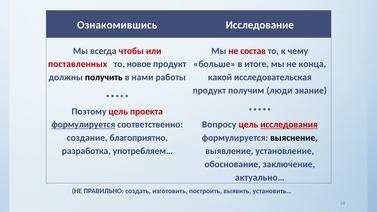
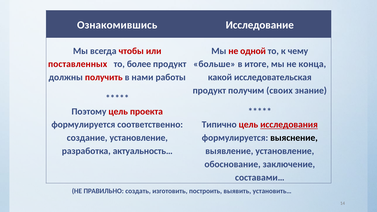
состав: состав -> одной (253, 51)
новое: новое -> более (139, 64)
получить colour: black -> red (104, 77)
люди: люди -> своих (280, 91)
формулируется underline: present -> none (83, 125)
Вопросу: Вопросу -> Типично (219, 125)
создание благоприятно: благоприятно -> установление (139, 138)
употребляем…: употребляем… -> актуальность… (143, 151)
актуально…: актуально… -> составами… (260, 178)
